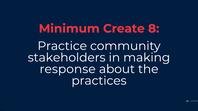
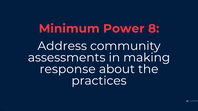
Create: Create -> Power (124, 29)
Practice: Practice -> Address (62, 46)
stakeholders: stakeholders -> assessments (67, 58)
